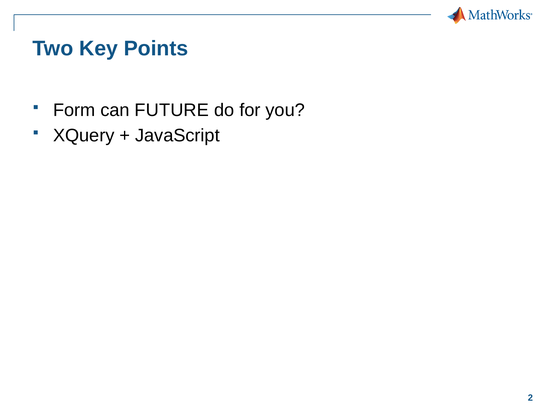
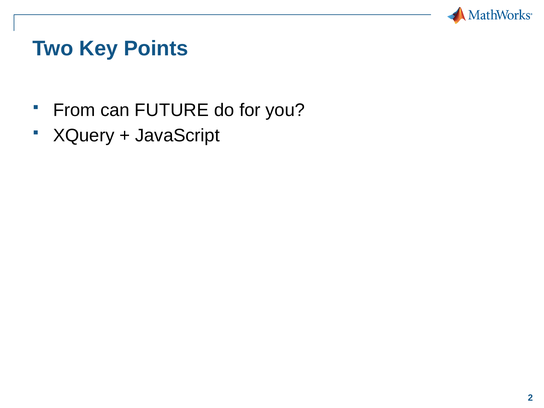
Form: Form -> From (74, 110)
